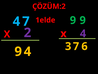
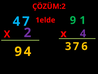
9: 9 -> 1 (83, 20)
